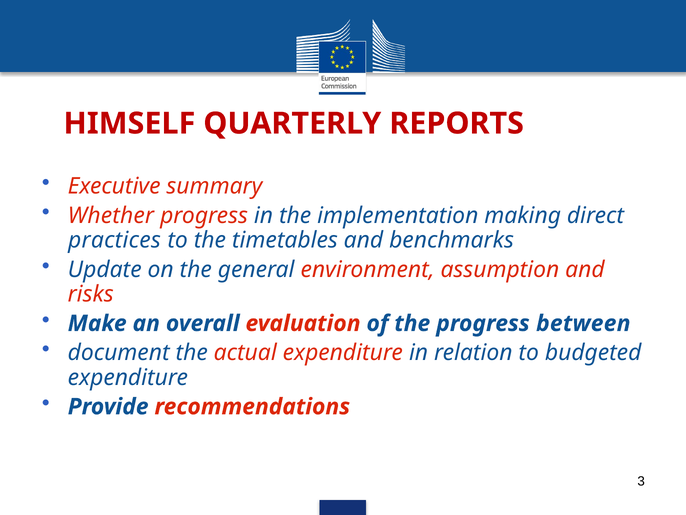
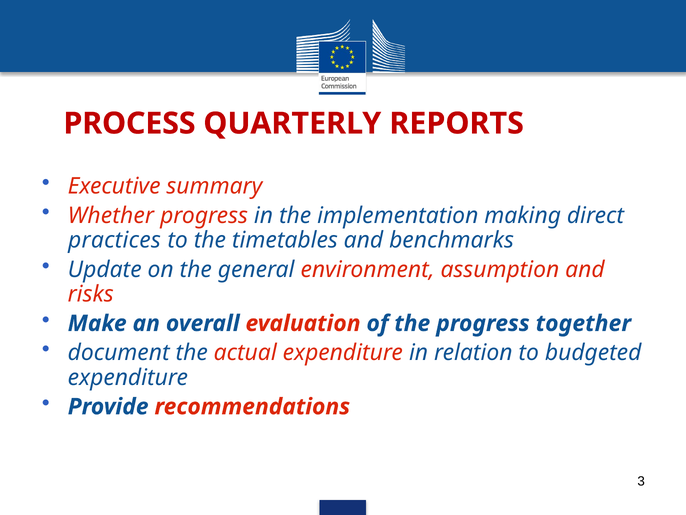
HIMSELF: HIMSELF -> PROCESS (130, 123)
between: between -> together (583, 323)
